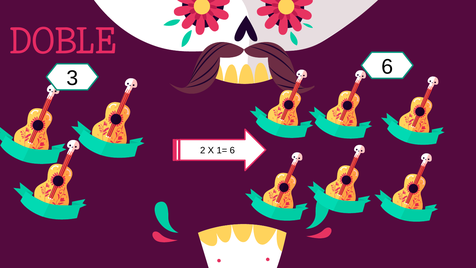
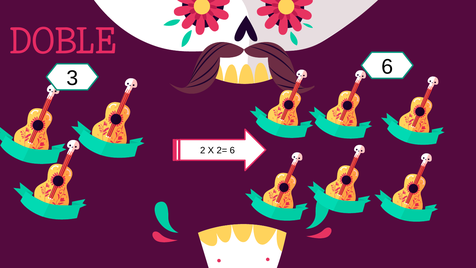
1=: 1= -> 2= (222, 150)
